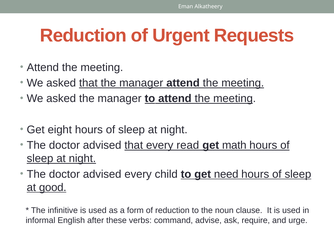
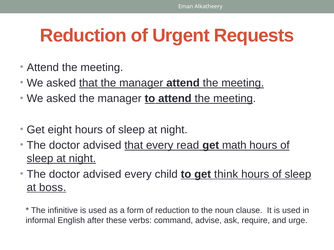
need: need -> think (226, 174)
good: good -> boss (53, 188)
